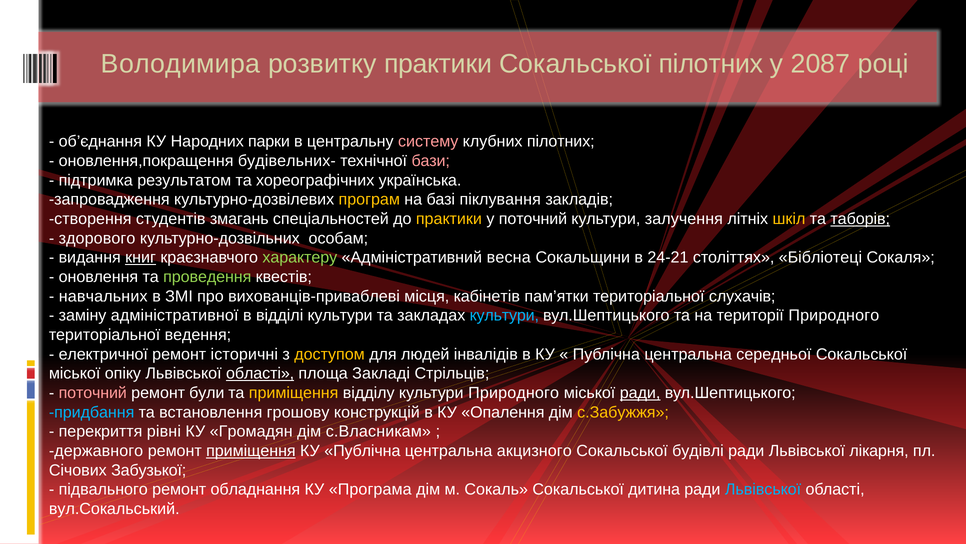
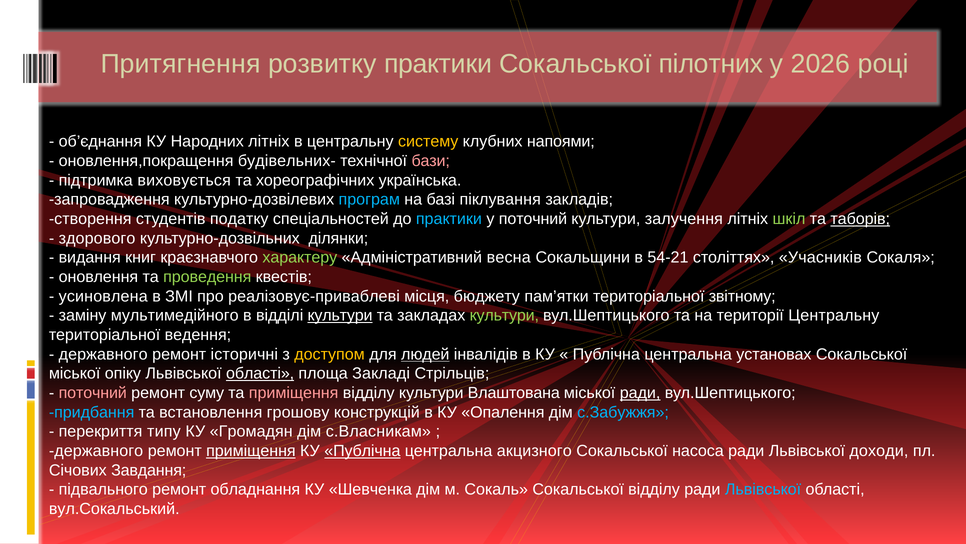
Володимира: Володимира -> Притягнення (181, 64)
2087: 2087 -> 2026 (820, 64)
Народних парки: парки -> літніх (269, 142)
систему colour: pink -> yellow (428, 142)
клубних пілотних: пілотних -> напоями (561, 142)
результатом: результатом -> виховується (184, 180)
програм colour: yellow -> light blue (369, 199)
змагань: змагань -> податку (239, 219)
практики colour: yellow -> light blue (449, 219)
шкіл colour: yellow -> light green (789, 219)
особам: особам -> ділянки (338, 238)
книг underline: present -> none (141, 257)
24-21: 24-21 -> 54-21 (668, 257)
Бібліотеці: Бібліотеці -> Учасників (820, 257)
навчальних: навчальних -> усиновлена (103, 296)
вихованців-приваблеві: вихованців-приваблеві -> реалізовує-приваблеві (314, 296)
кабінетів: кабінетів -> бюджету (487, 296)
слухачів: слухачів -> звітному (742, 296)
адміністративної: адміністративної -> мультимедійного (175, 315)
культури underline: none -> present (340, 315)
культури colour: light blue -> light green (504, 315)
території Природного: Природного -> Центральну (834, 315)
електричної: електричної -> державного (103, 354)
людей underline: none -> present (425, 354)
середньої: середньої -> установах (774, 354)
були: були -> суму (207, 393)
приміщення colour: yellow -> pink (294, 393)
культури Природного: Природного -> Влаштована (514, 393)
с.Забужжя colour: yellow -> light blue (623, 412)
рівні: рівні -> типу (164, 431)
Публічна underline: none -> present (362, 450)
будівлі: будівлі -> насоса (698, 450)
лікарня: лікарня -> доходи (879, 450)
Забузької: Забузької -> Завдання (149, 470)
Програма: Програма -> Шевченка (370, 489)
Сокальської дитина: дитина -> відділу (654, 489)
